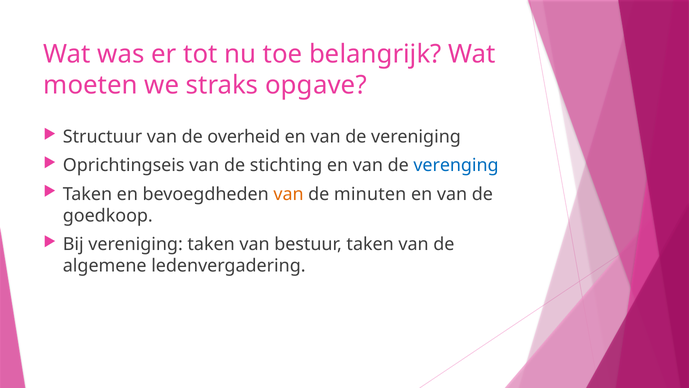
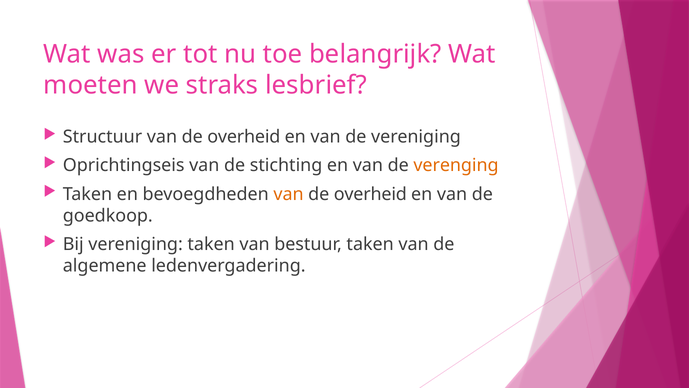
opgave: opgave -> lesbrief (316, 85)
verenging colour: blue -> orange (456, 165)
minuten: minuten -> overheid (370, 194)
